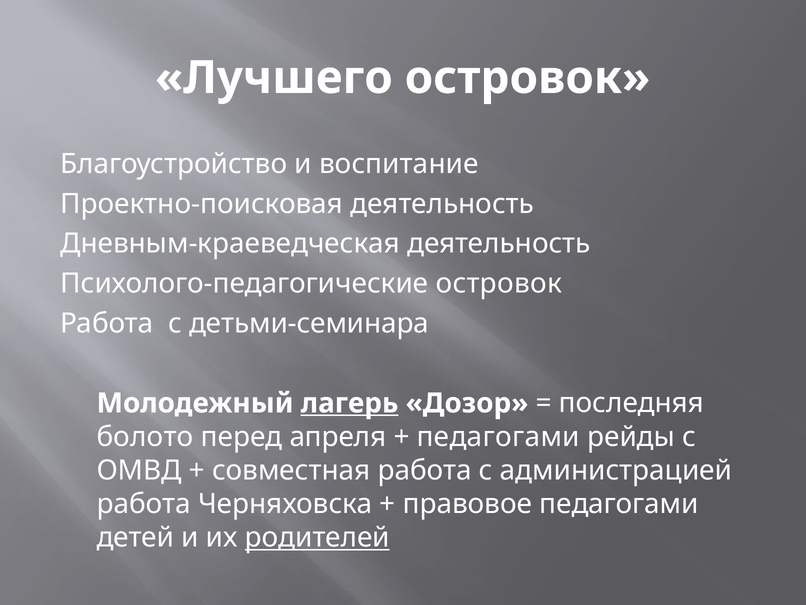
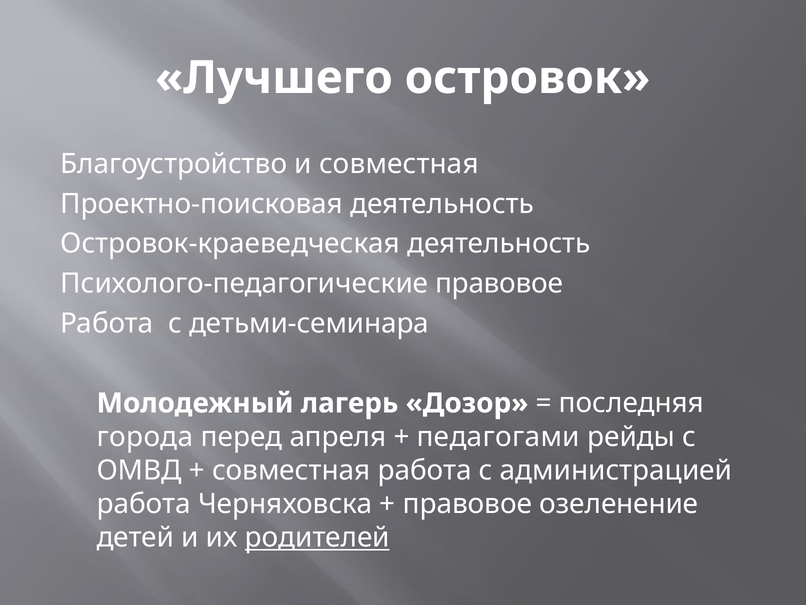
и воспитание: воспитание -> совместная (399, 164)
Дневным-краеведческая: Дневным-краеведческая -> Островок-краеведческая (230, 243)
Психолого-педагогические островок: островок -> правовое (499, 283)
лагерь underline: present -> none (350, 403)
болото: болото -> города (145, 436)
правовое педагогами: педагогами -> озеленение (619, 504)
